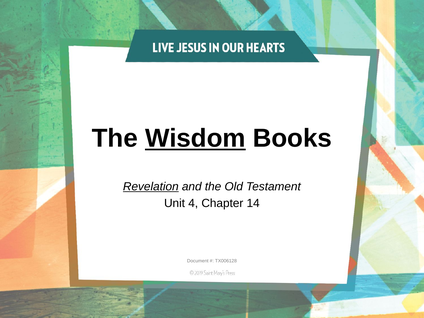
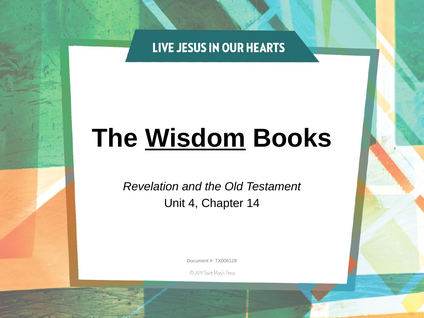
Revelation underline: present -> none (151, 187)
